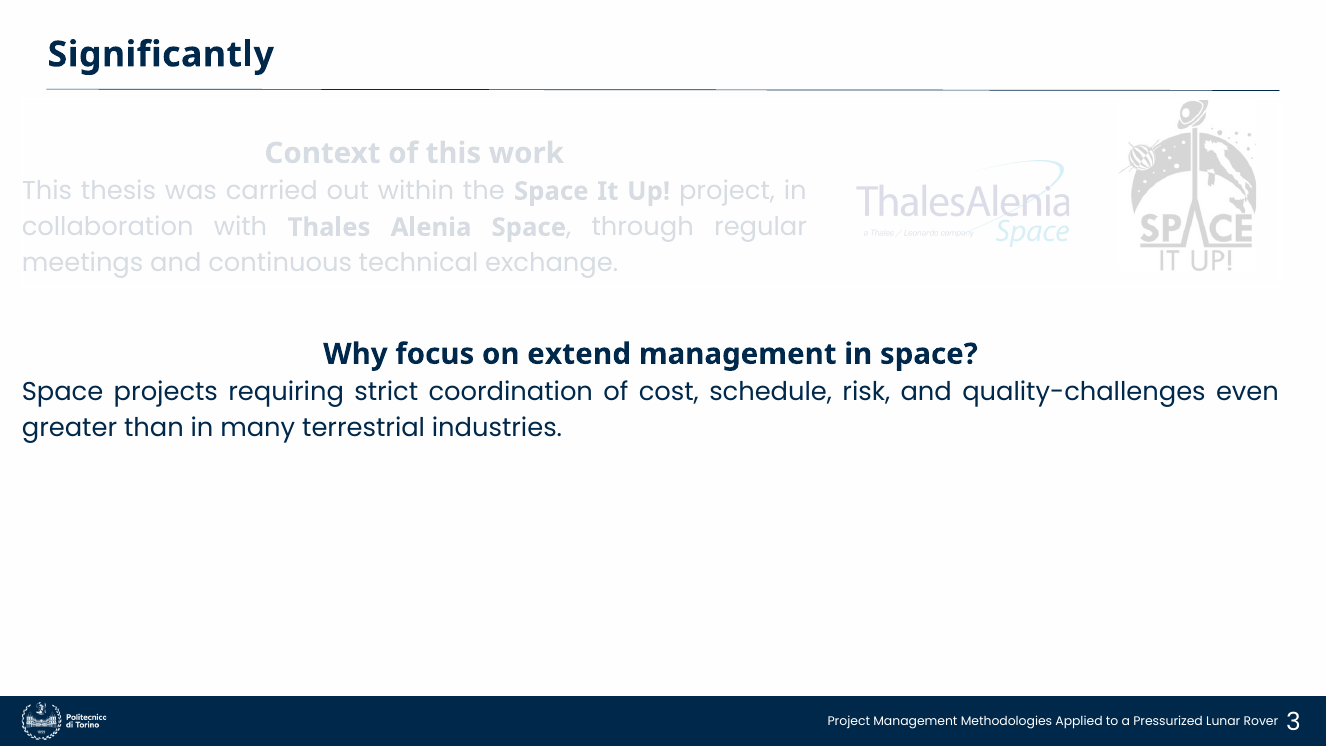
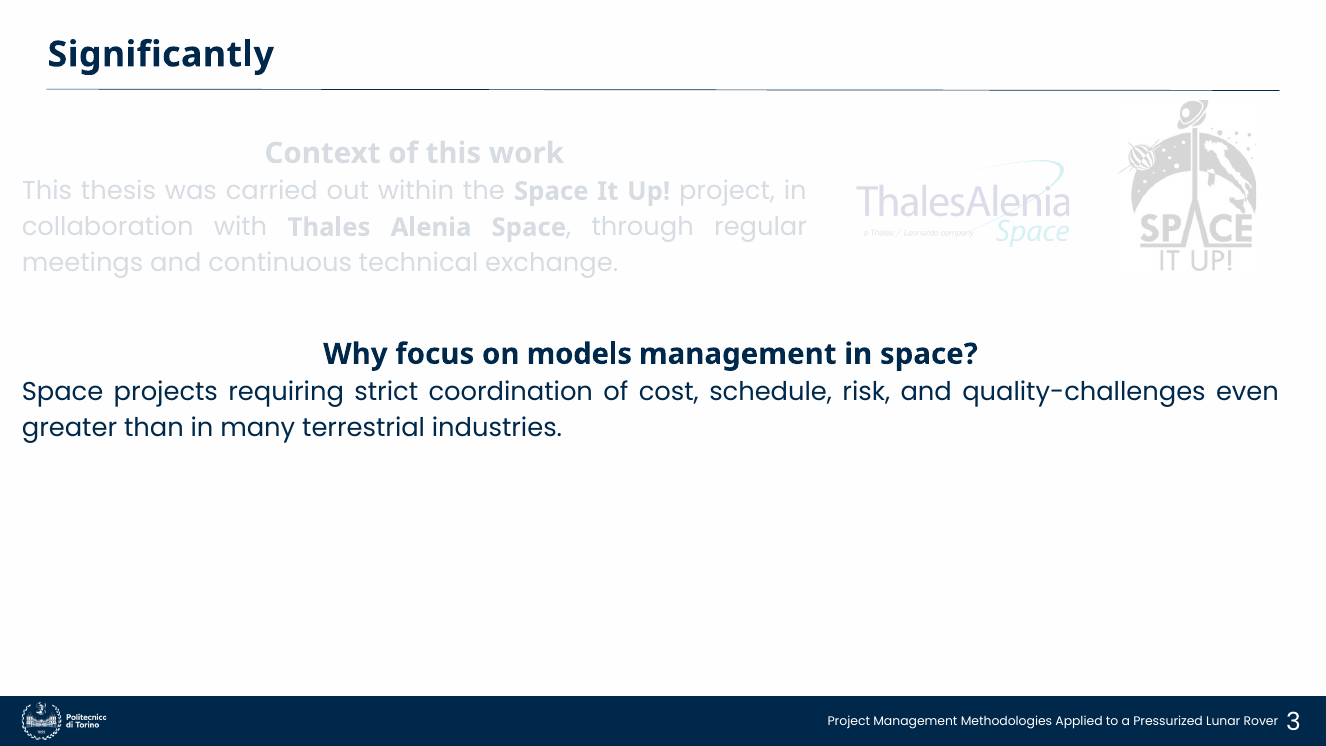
extend: extend -> models (579, 354)
